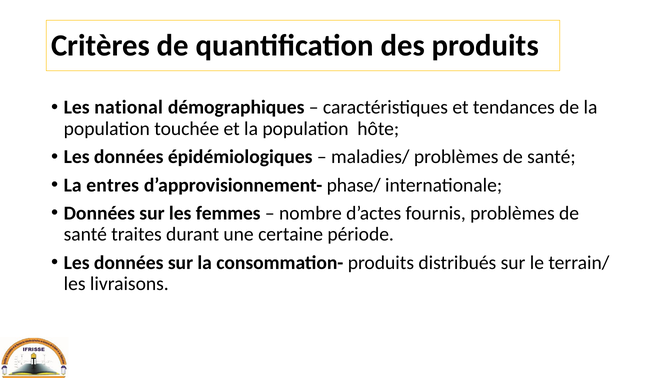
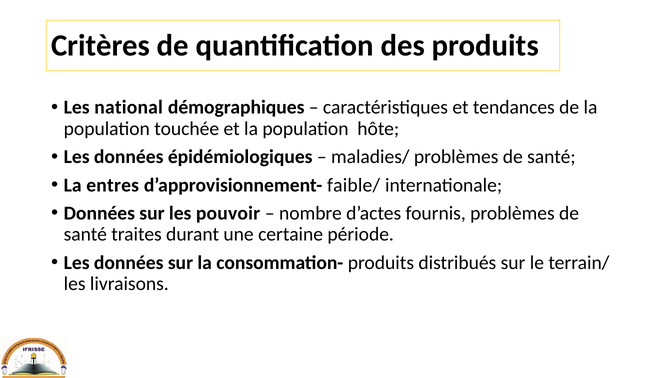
phase/: phase/ -> faible/ (354, 185)
femmes: femmes -> pouvoir (228, 213)
